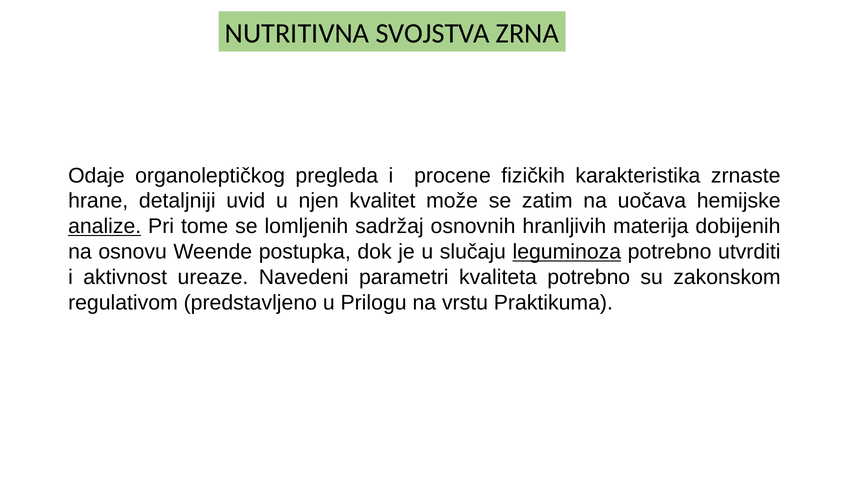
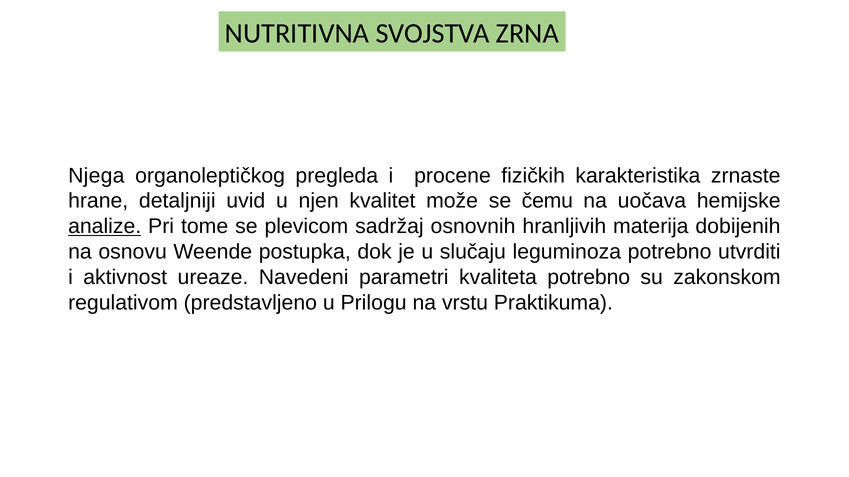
Odaje: Odaje -> Njega (96, 176)
zatim: zatim -> čemu (547, 201)
lomljenih: lomljenih -> plevicom (306, 227)
leguminoza underline: present -> none (567, 252)
